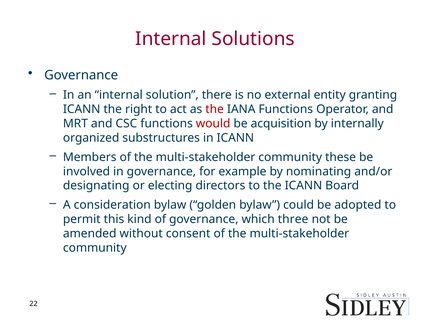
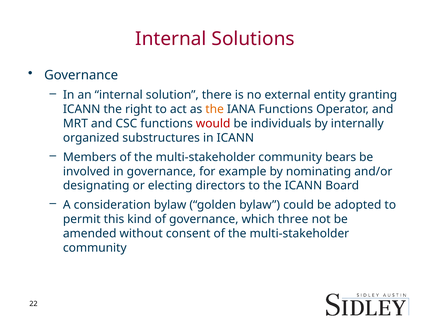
the colour: red -> orange (215, 110)
acquisition: acquisition -> individuals (281, 124)
these: these -> bears (341, 157)
